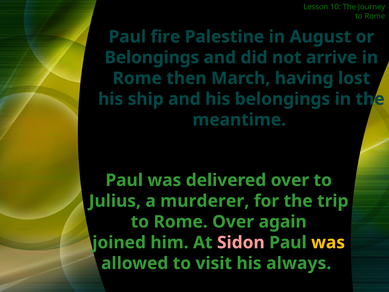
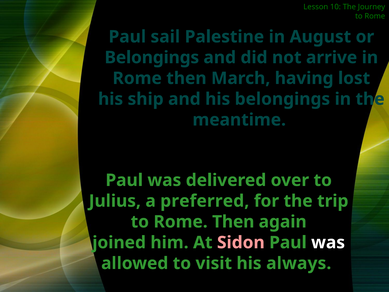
fire: fire -> sail (165, 37)
murderer: murderer -> preferred (205, 201)
to Rome Over: Over -> Then (233, 222)
was colour: yellow -> white (328, 242)
